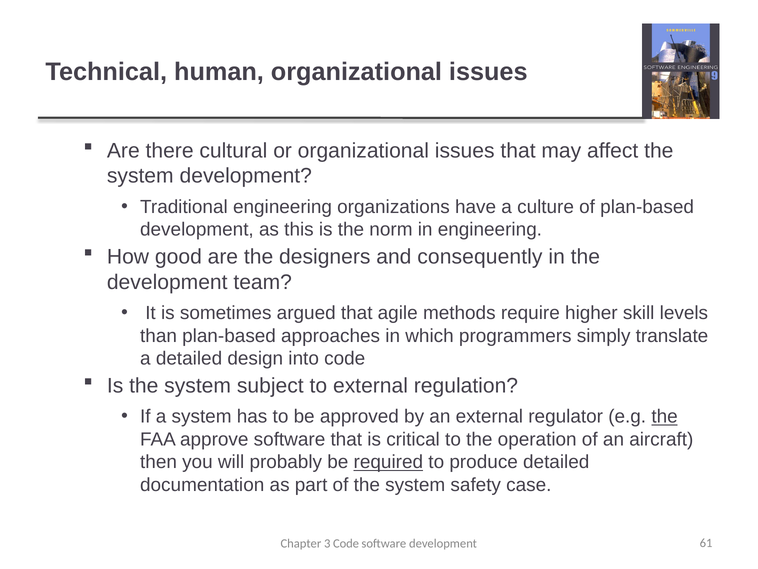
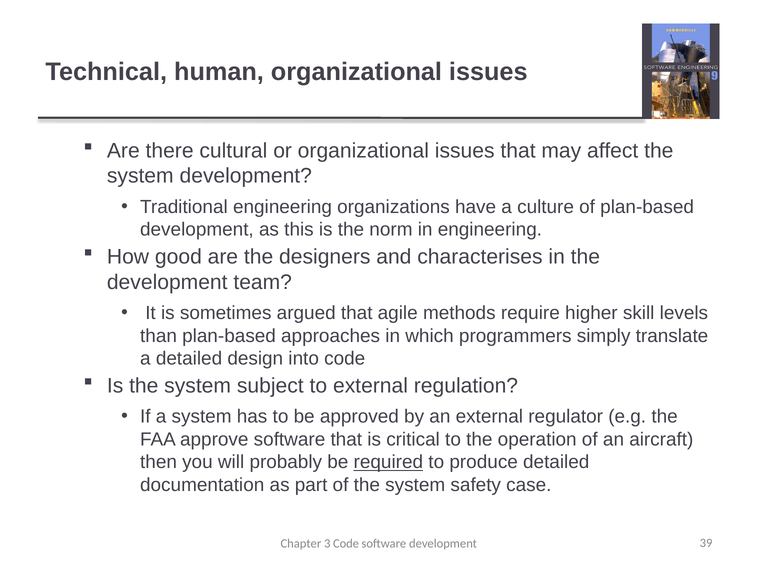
consequently: consequently -> characterises (480, 257)
the underline: present -> none (665, 416)
61: 61 -> 39 (706, 543)
